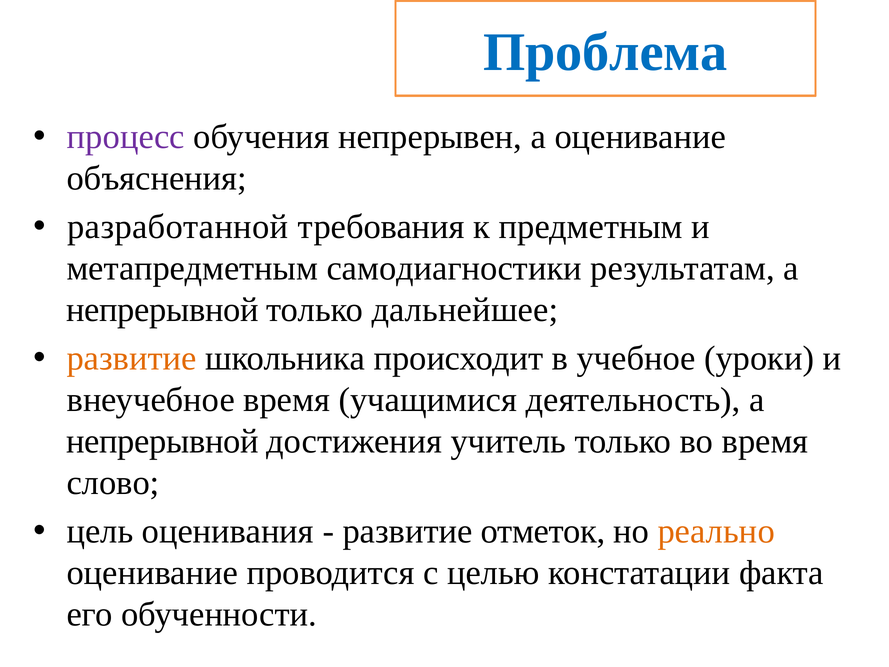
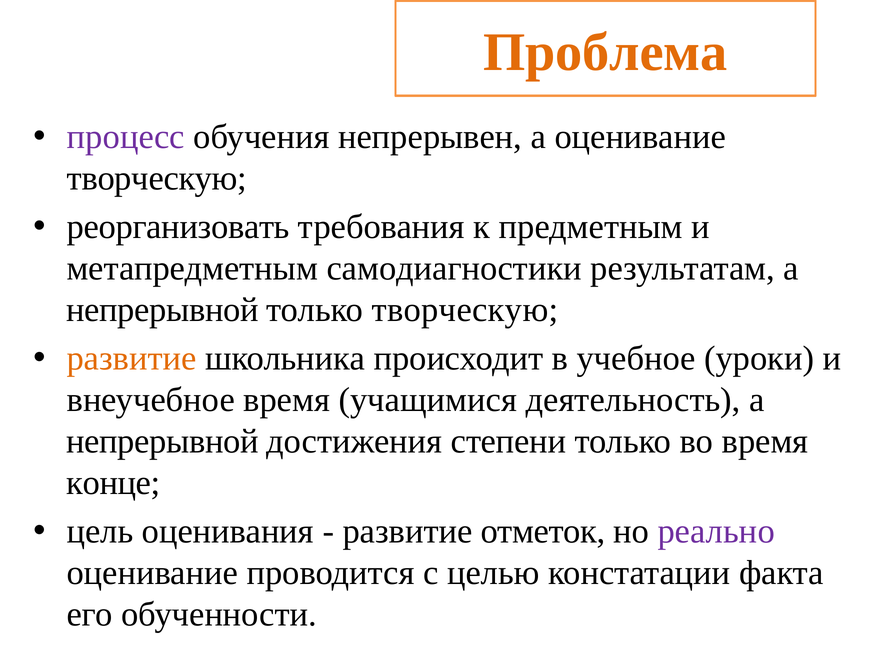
Проблема colour: blue -> orange (605, 52)
объяснения: объяснения -> творческую (157, 178)
разработанной: разработанной -> реорганизовать (178, 227)
только дальнейшее: дальнейшее -> творческую (465, 310)
учитель: учитель -> степени (509, 441)
слово: слово -> конце (113, 483)
реально colour: orange -> purple (716, 531)
